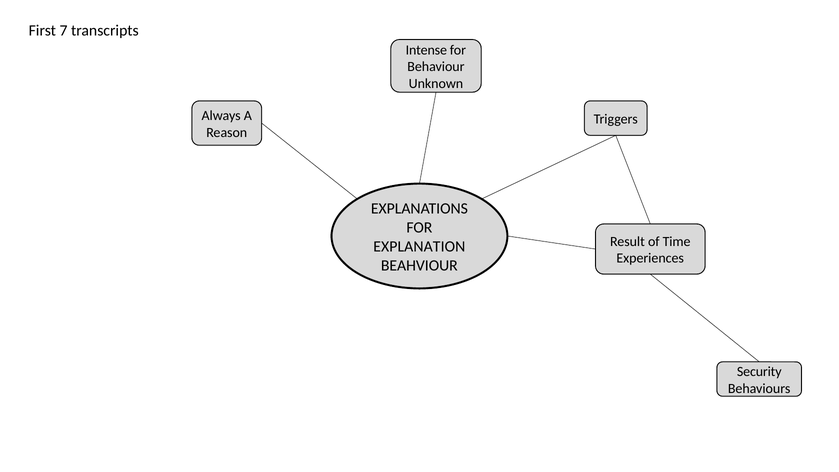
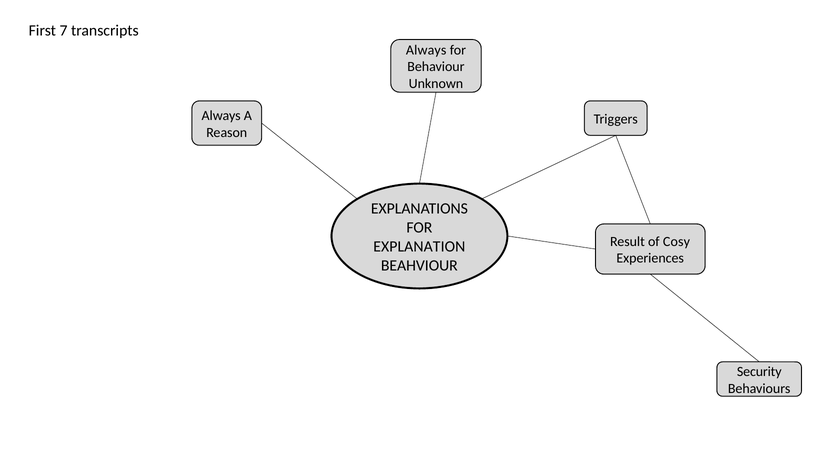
Intense: Intense -> Always (426, 50)
Time: Time -> Cosy (676, 242)
